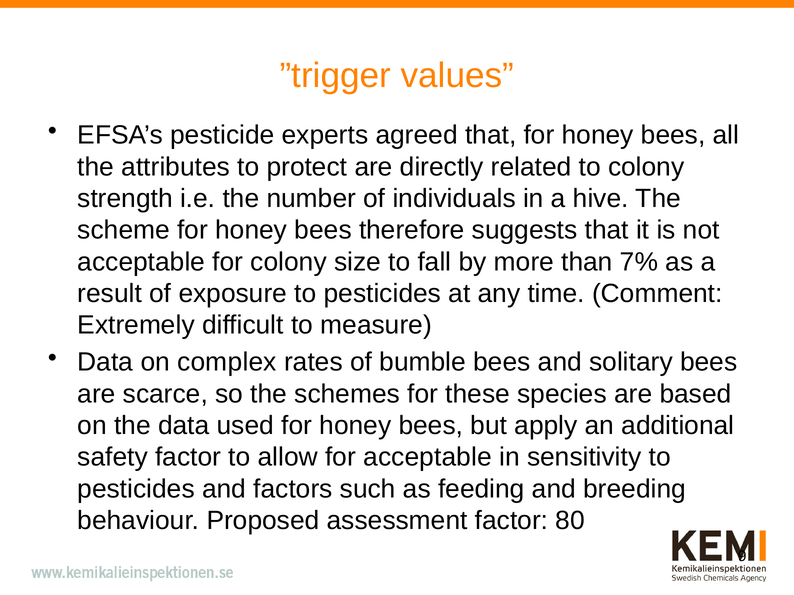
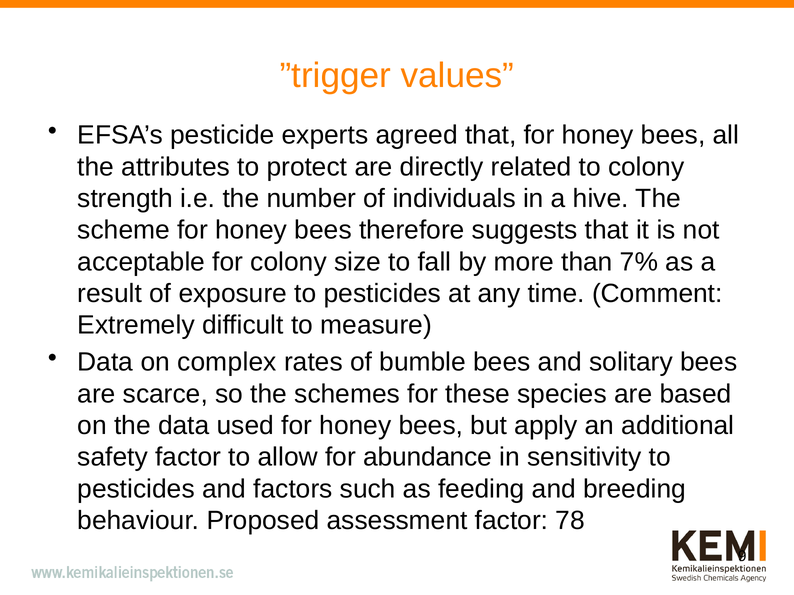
for acceptable: acceptable -> abundance (428, 458)
80: 80 -> 78 (570, 521)
